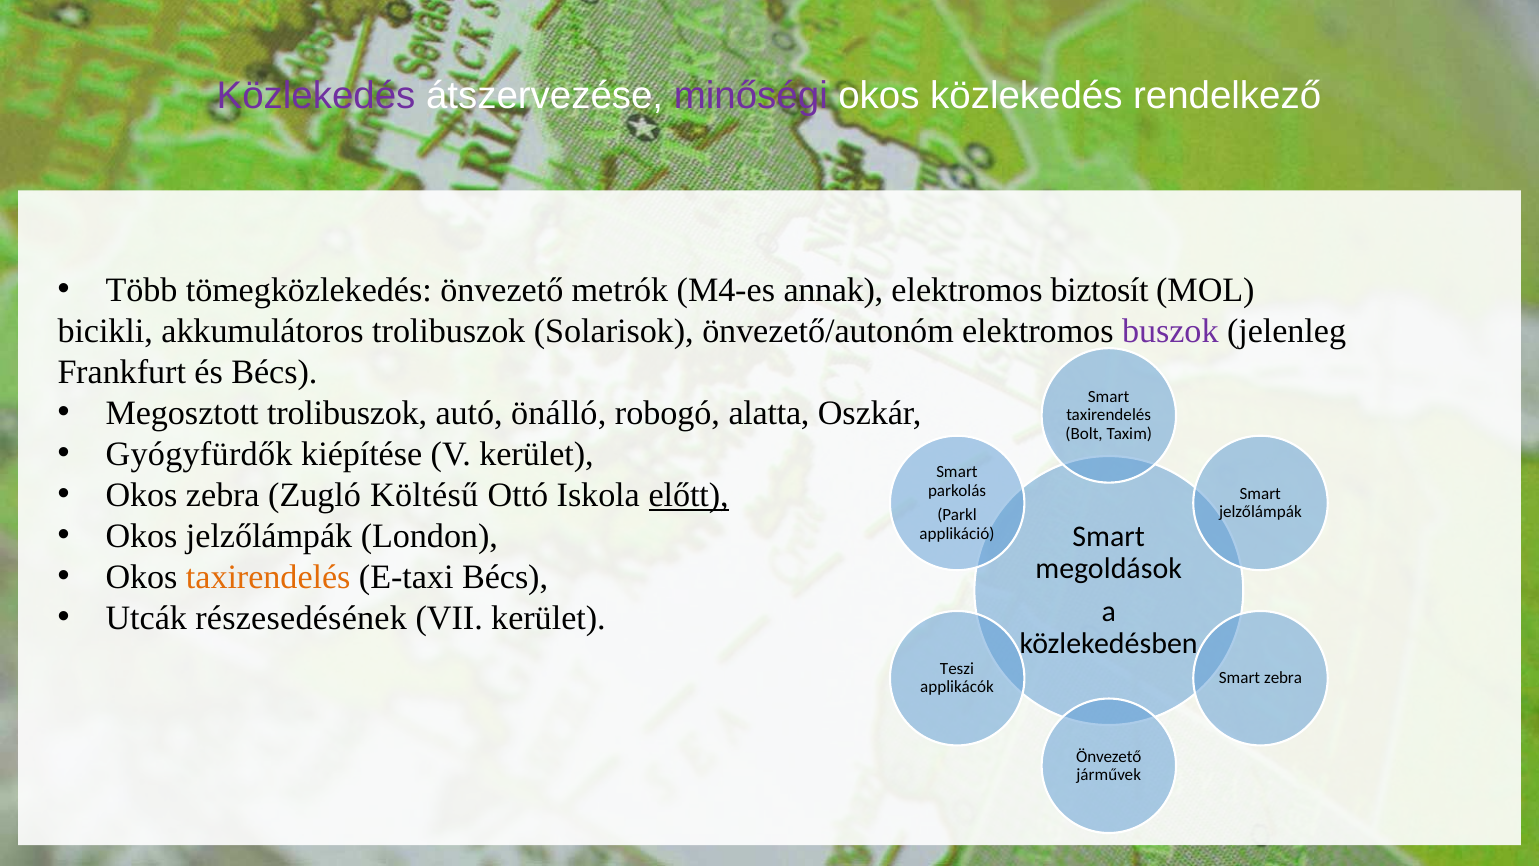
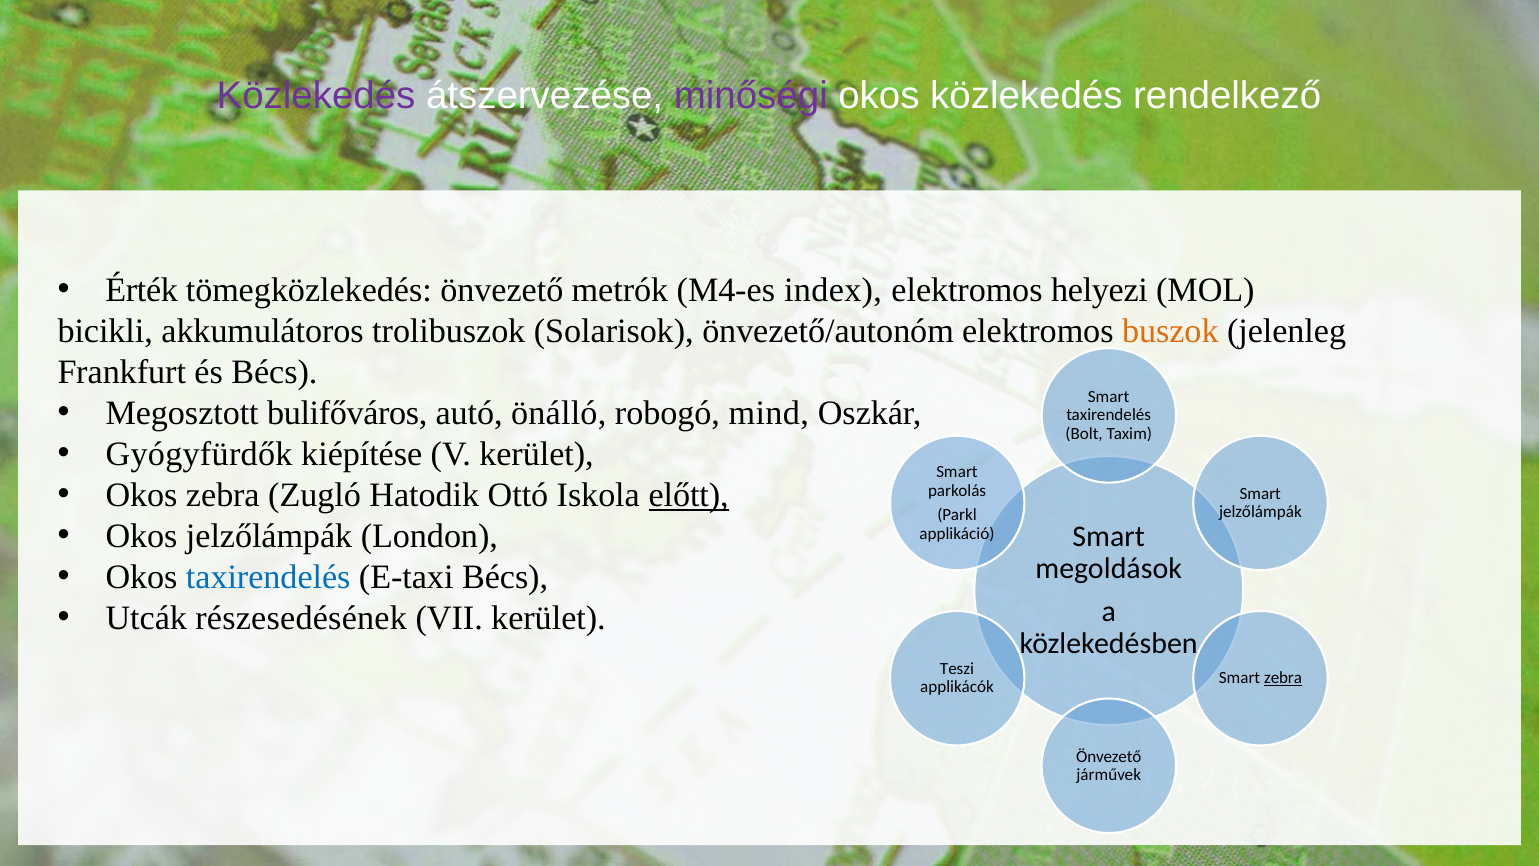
Több: Több -> Érték (142, 290)
annak: annak -> index (833, 290)
biztosít: biztosít -> helyezi (1100, 290)
buszok colour: purple -> orange (1170, 331)
Megosztott trolibuszok: trolibuszok -> bulifőváros (347, 413)
alatta: alatta -> mind (769, 413)
Költésű: Költésű -> Hatodik (424, 495)
taxirendelés colour: orange -> blue (268, 577)
zebra underline: none -> present (1283, 678)
